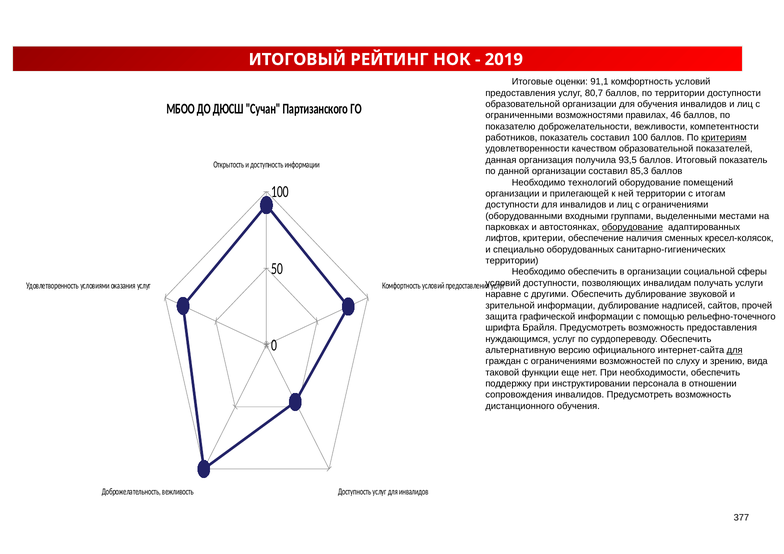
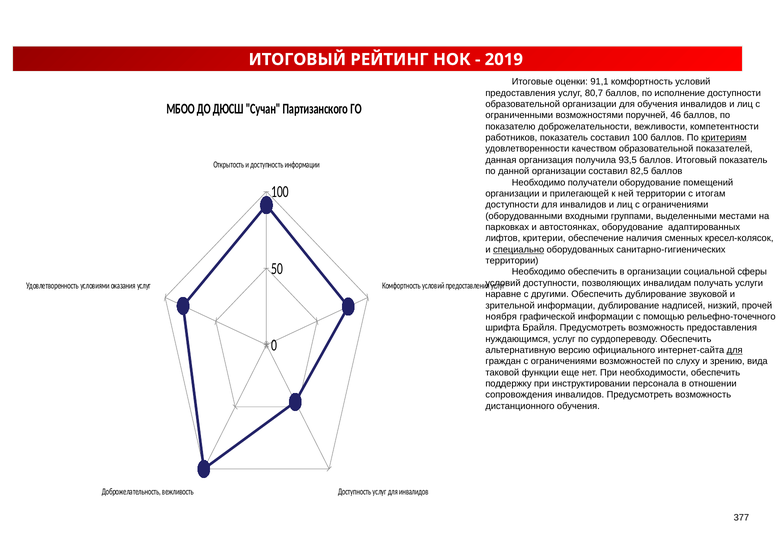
по территории: территории -> исполнение (680, 93)
правилах: правилах -> поручней (647, 115)
85,3: 85,3 -> 82,5 (639, 171)
технологий: технологий -> получатели (593, 183)
оборудование underline: present -> none (632, 227)
специально underline: none -> present (519, 250)
сайтов: сайтов -> низкий (724, 306)
защита: защита -> ноября (501, 317)
